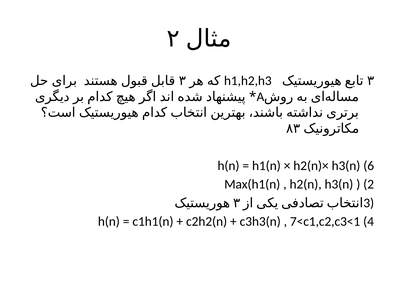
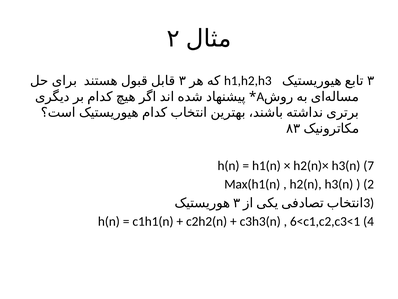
6: 6 -> 7 (369, 165)
7<c1,c2,c3<1: 7<c1,c2,c3<1 -> 6<c1,c2,c3<1 (325, 221)
